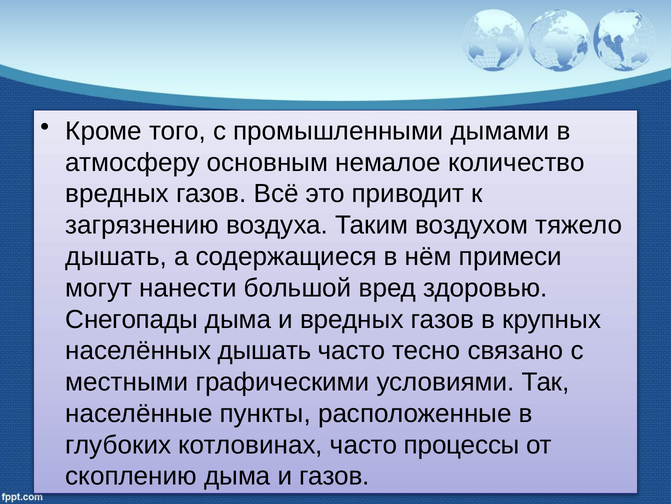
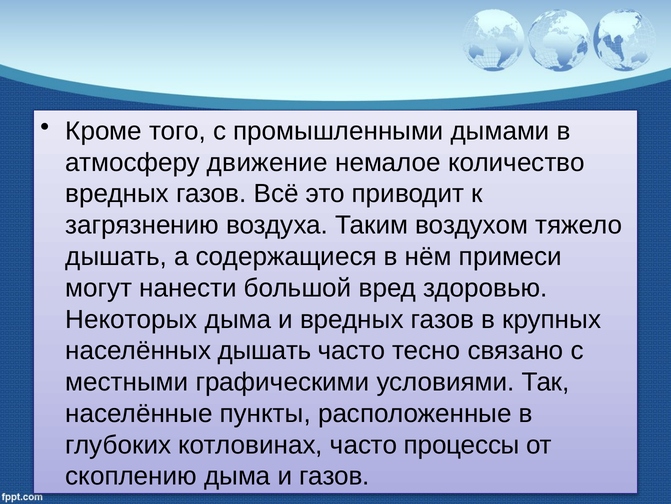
основным: основным -> движение (267, 162)
Снегопады: Снегопады -> Некоторых (131, 319)
